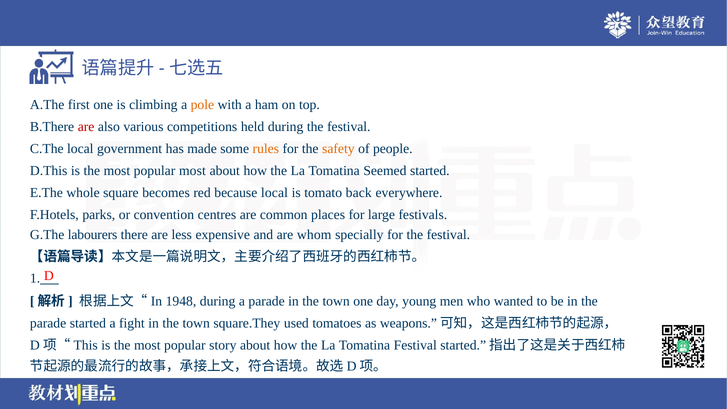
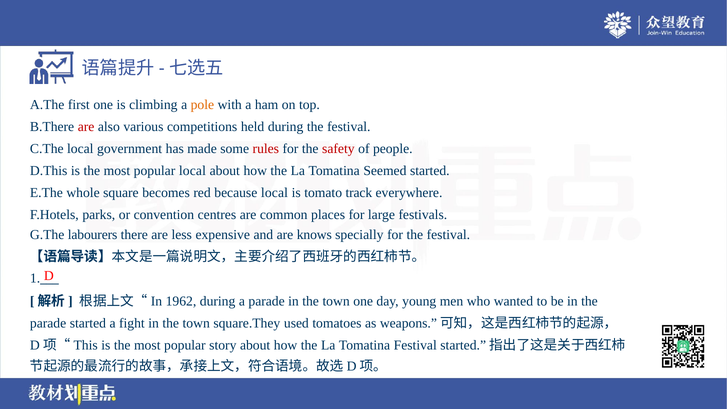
rules colour: orange -> red (266, 149)
safety colour: orange -> red (338, 149)
popular most: most -> local (192, 171)
back: back -> track (359, 193)
whom: whom -> knows (314, 235)
1948: 1948 -> 1962 (181, 301)
